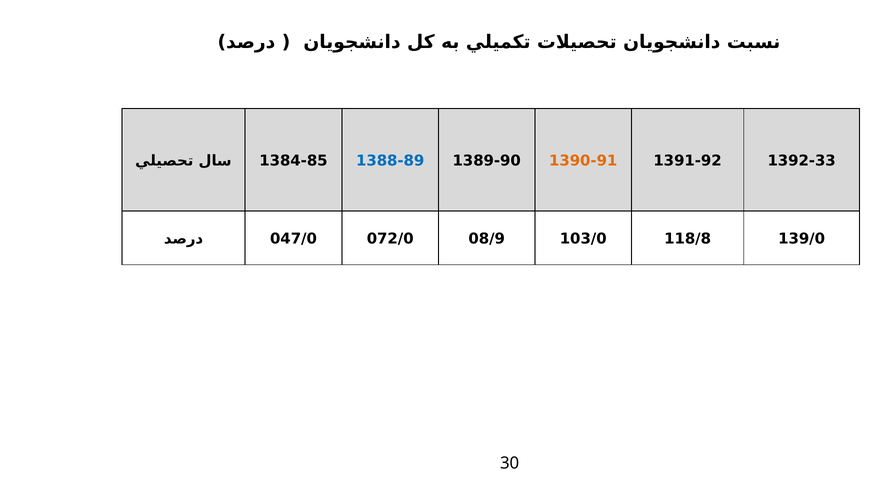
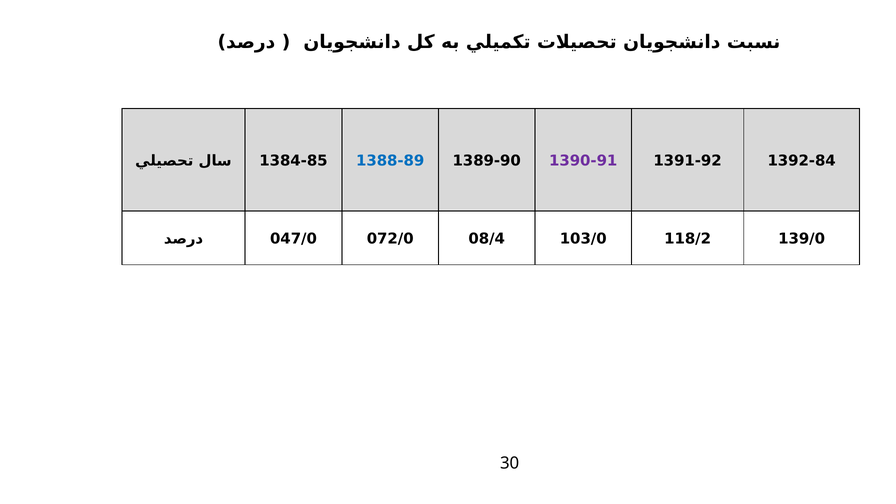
1390-91 colour: orange -> purple (583, 161)
1392-33: 1392-33 -> 1392-84 (802, 161)
08/9: 08/9 -> 08/4 (487, 239)
118/8: 118/8 -> 118/2 (688, 239)
